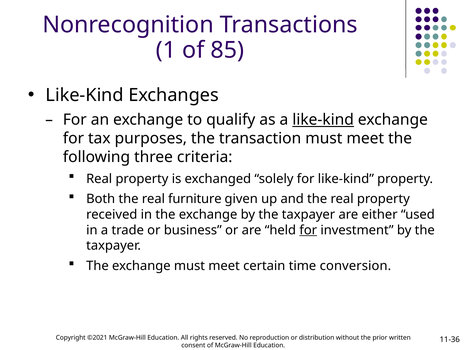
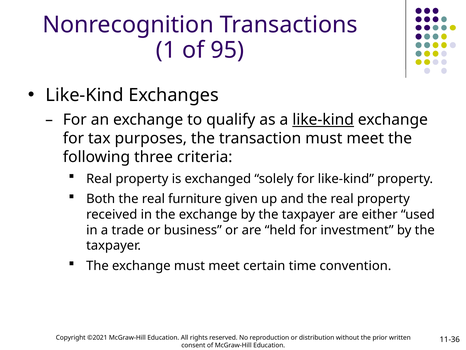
85: 85 -> 95 (227, 50)
for underline: present -> none (308, 230)
conversion: conversion -> convention (355, 266)
